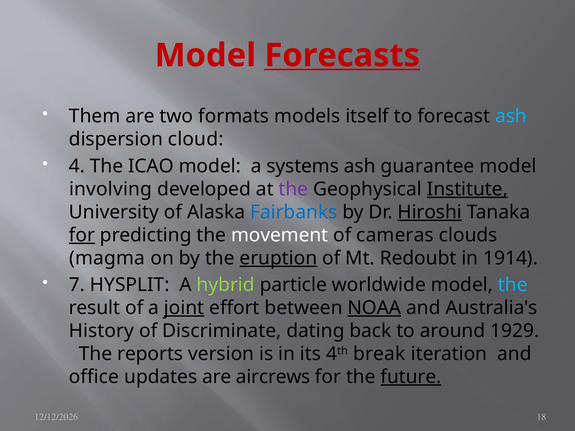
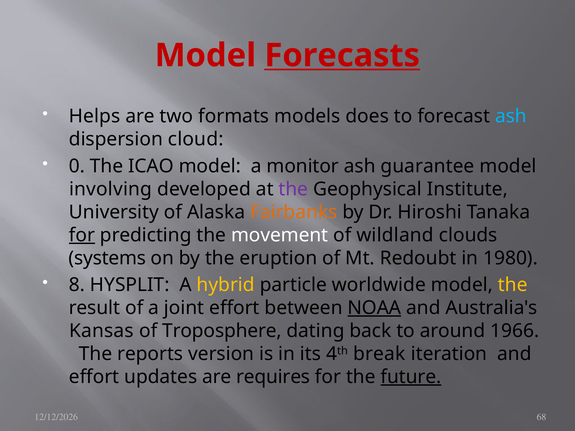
Them: Them -> Helps (95, 116)
itself: itself -> does (367, 116)
4: 4 -> 0 (77, 166)
systems: systems -> monitor (303, 166)
Institute underline: present -> none (467, 189)
Fairbanks colour: blue -> orange (294, 212)
Hiroshi underline: present -> none (430, 212)
cameras: cameras -> wildland (395, 235)
magma: magma -> systems (107, 258)
eruption underline: present -> none (278, 258)
1914: 1914 -> 1980 (511, 258)
7: 7 -> 8 (77, 285)
hybrid colour: light green -> yellow (226, 285)
the colour: light blue -> yellow (513, 285)
joint underline: present -> none (184, 308)
History: History -> Kansas (101, 331)
Discriminate: Discriminate -> Troposphere (222, 331)
1929: 1929 -> 1966 (515, 331)
office: office -> effort (94, 377)
aircrews: aircrews -> requires (273, 377)
18: 18 -> 68 (541, 417)
